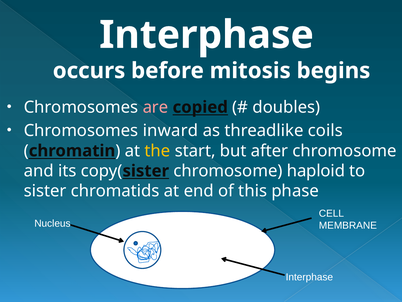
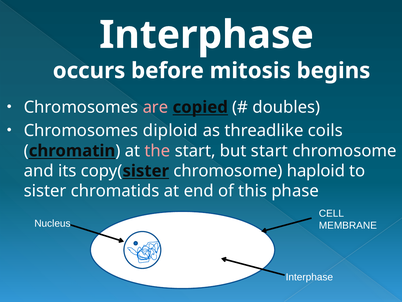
inward: inward -> diploid (170, 130)
the colour: yellow -> pink (157, 151)
but after: after -> start (269, 151)
